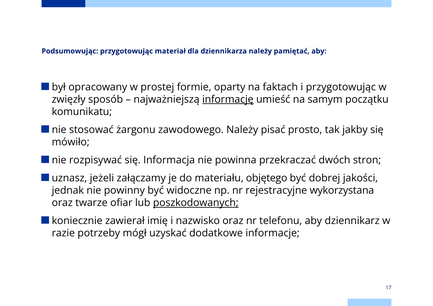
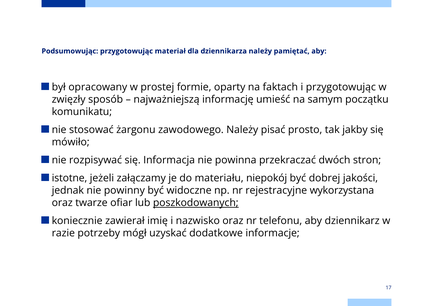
informację underline: present -> none (228, 99)
uznasz: uznasz -> istotne (69, 178)
objętego: objętego -> niepokój (267, 178)
